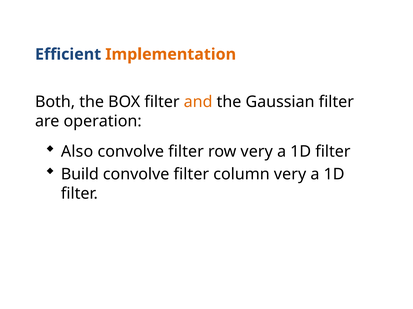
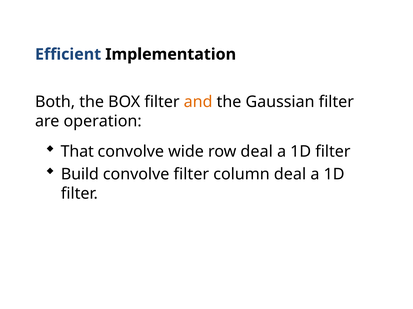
Implementation colour: orange -> black (171, 54)
Also: Also -> That (77, 152)
filter: filter -> wide (186, 152)
row very: very -> deal (257, 152)
column very: very -> deal (290, 175)
